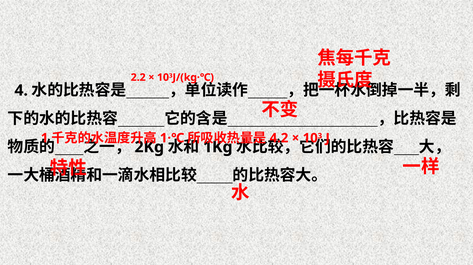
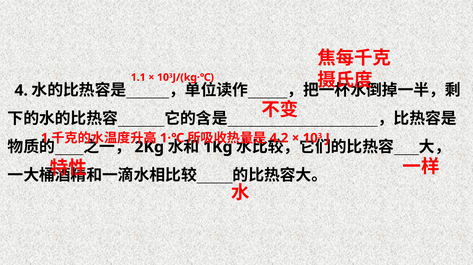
2.2: 2.2 -> 1.1 (138, 77)
